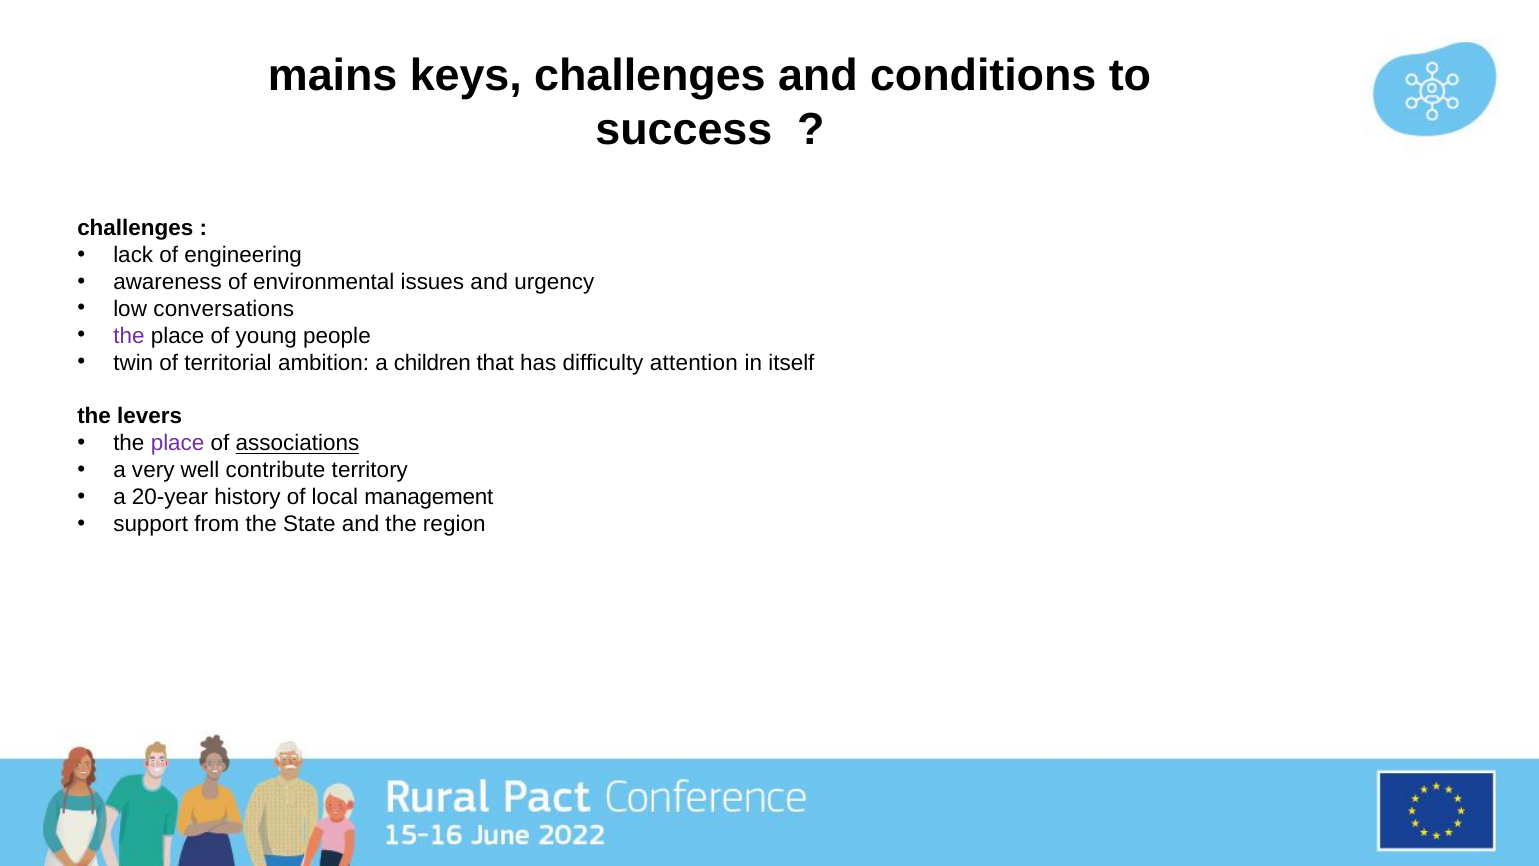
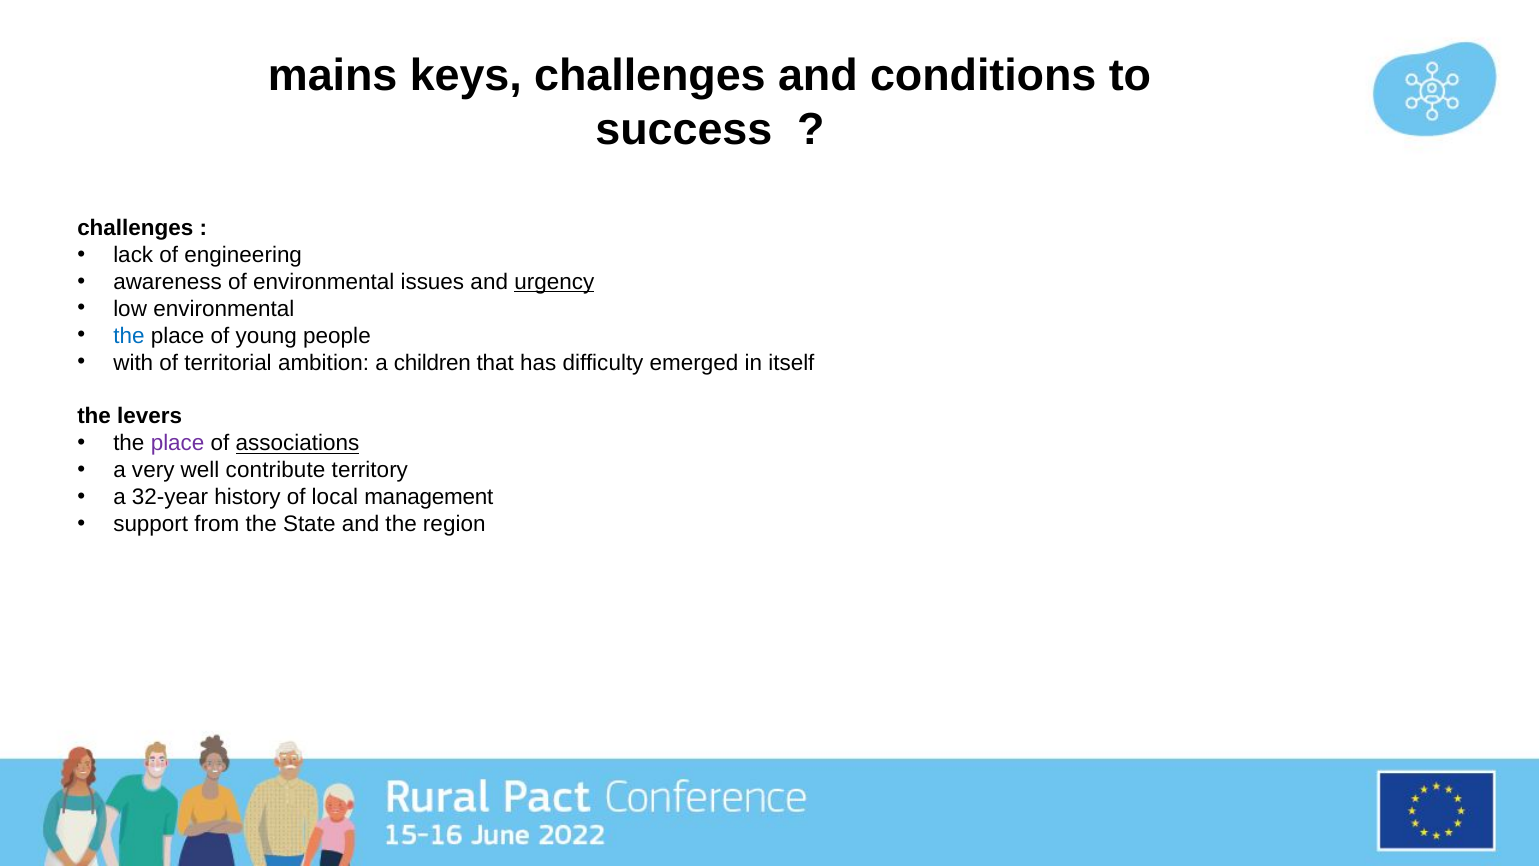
urgency underline: none -> present (554, 282)
low conversations: conversations -> environmental (224, 309)
the colour: purple -> blue (129, 336)
twin: twin -> with (133, 363)
attention: attention -> emerged (694, 363)
20-year: 20-year -> 32-year (170, 497)
